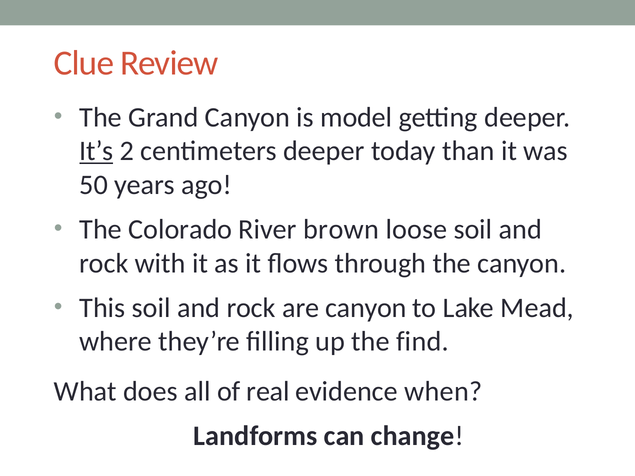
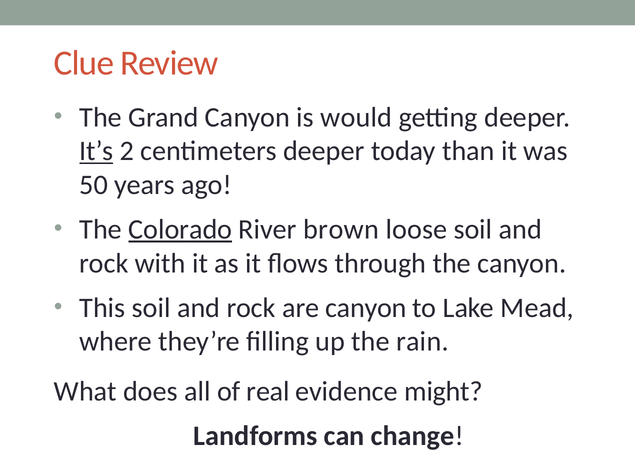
model: model -> would (356, 117)
Colorado underline: none -> present (180, 230)
find: find -> rain (422, 342)
when: when -> might (443, 391)
